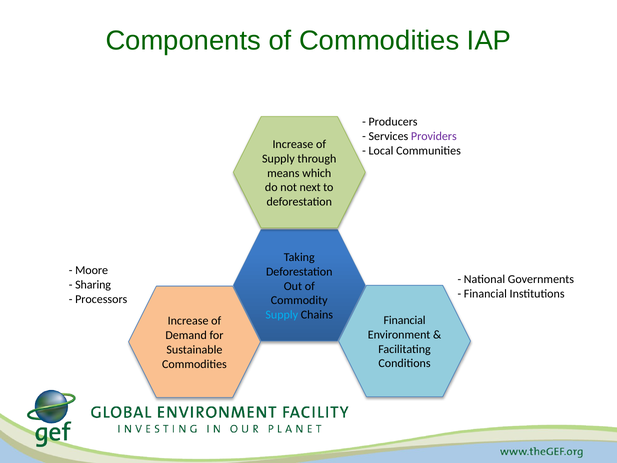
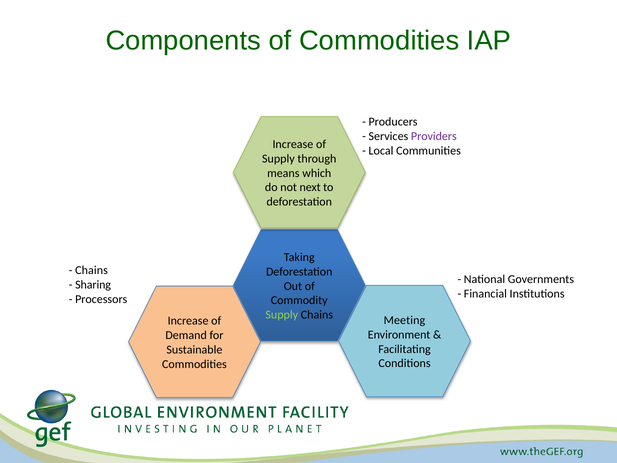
Moore: Moore -> Chains (92, 270)
Supply colour: light blue -> light green (282, 315)
Chains Financial: Financial -> Meeting (404, 320)
